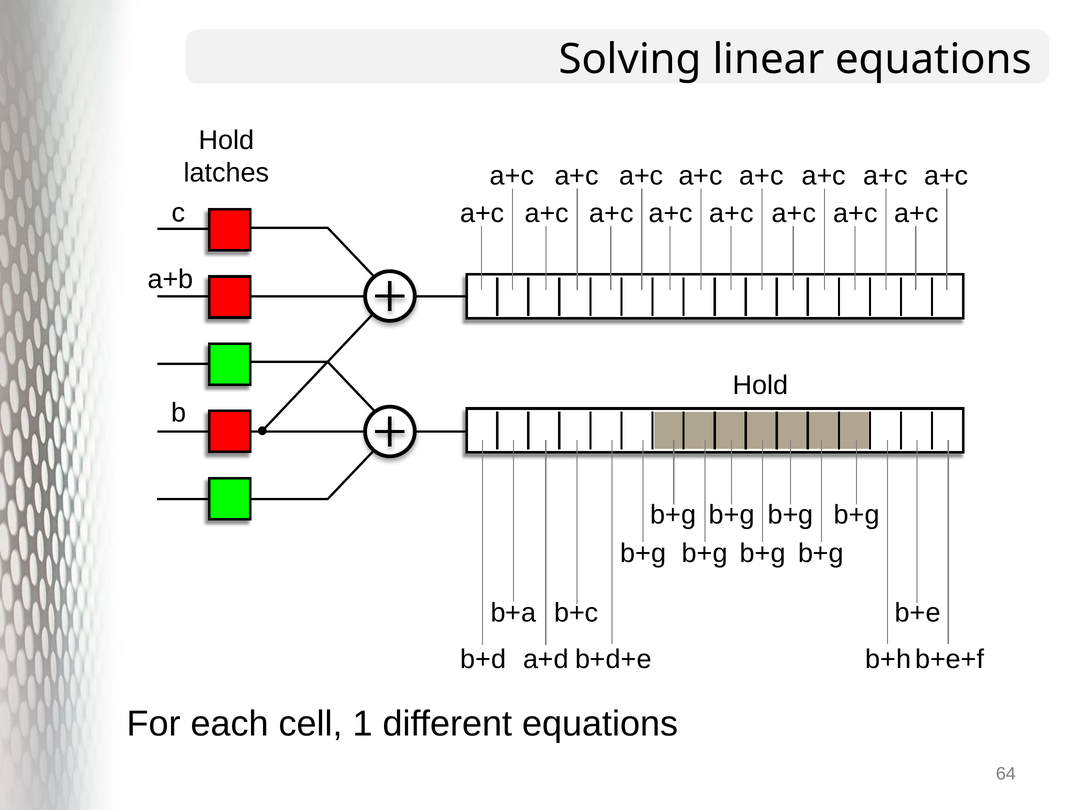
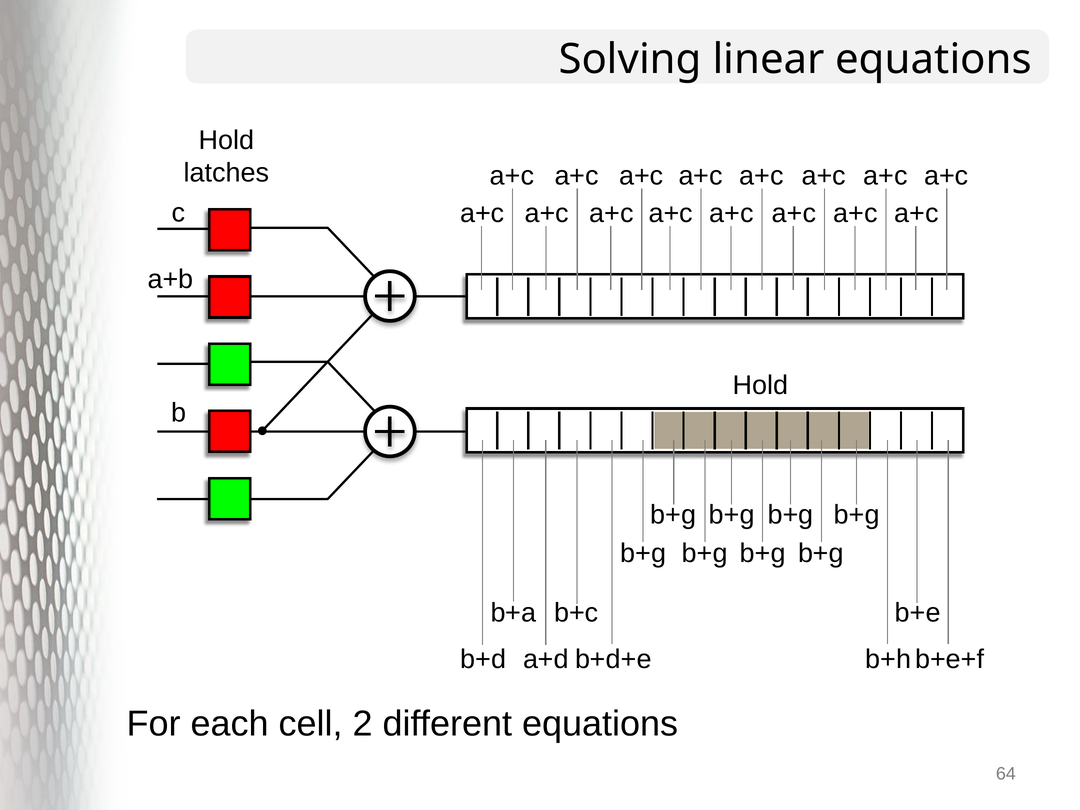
1: 1 -> 2 (363, 724)
